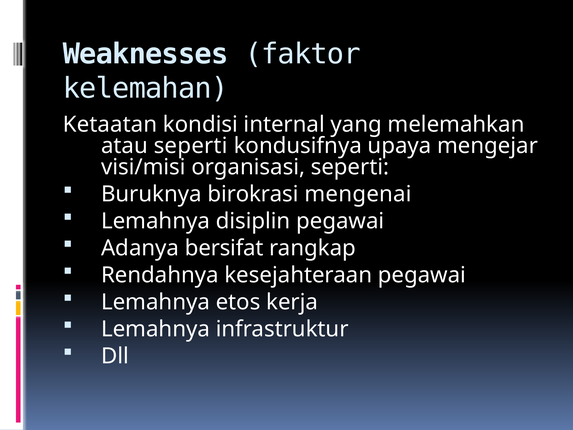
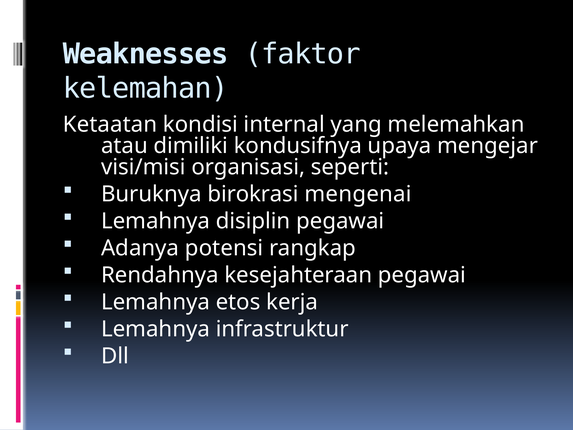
atau seperti: seperti -> dimiliki (191, 146)
bersifat: bersifat -> potensi (224, 248)
